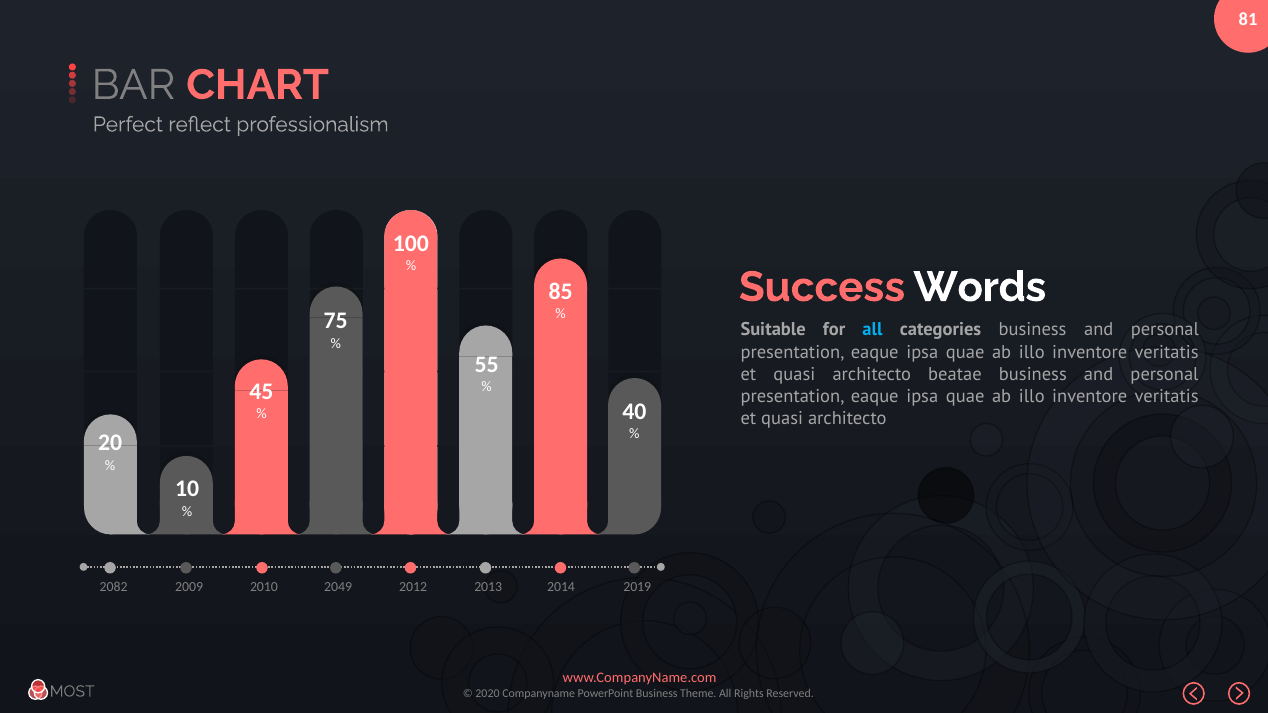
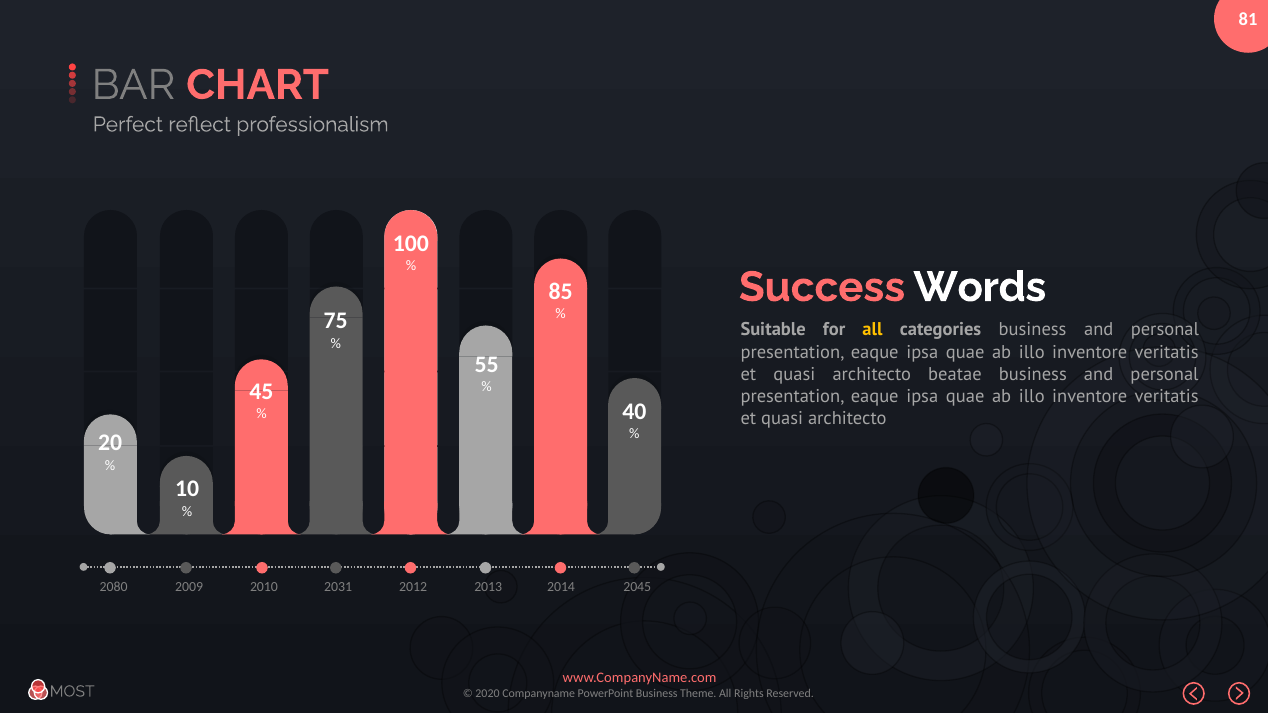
all colour: light blue -> yellow (872, 330)
2082: 2082 -> 2080 (114, 587)
2049: 2049 -> 2031 (338, 587)
2019: 2019 -> 2045 (637, 587)
